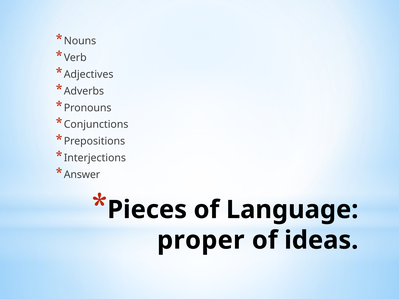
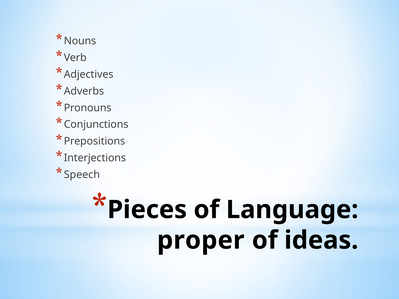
Answer: Answer -> Speech (82, 175)
